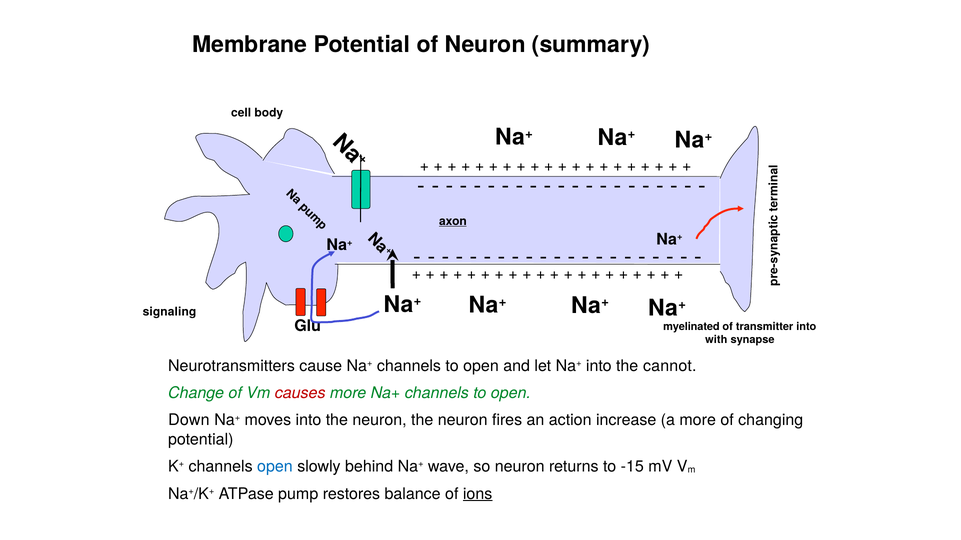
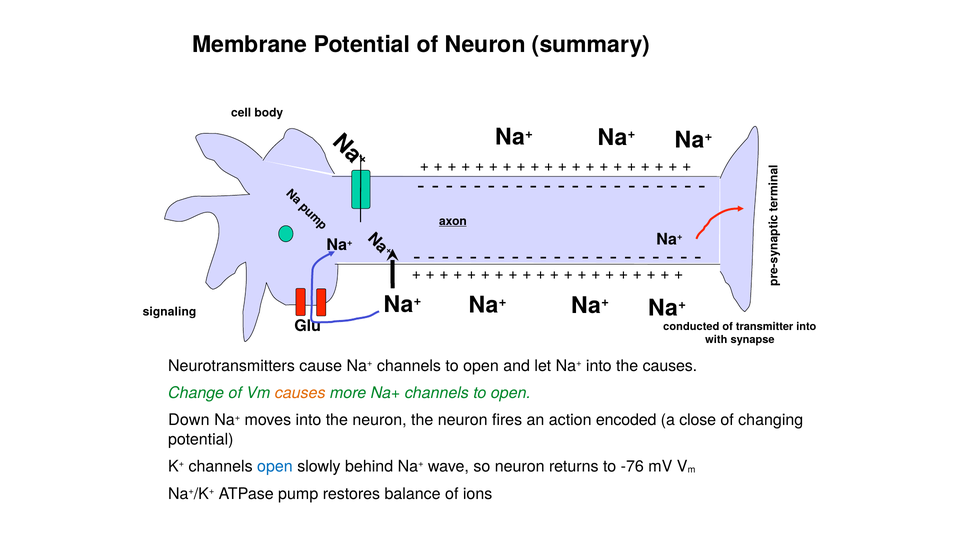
myelinated: myelinated -> conducted (691, 327)
the cannot: cannot -> causes (670, 366)
causes colour: red -> orange (300, 393)
increase: increase -> encoded (626, 421)
a more: more -> close (698, 421)
-15: -15 -> -76 (632, 467)
ions underline: present -> none (478, 494)
